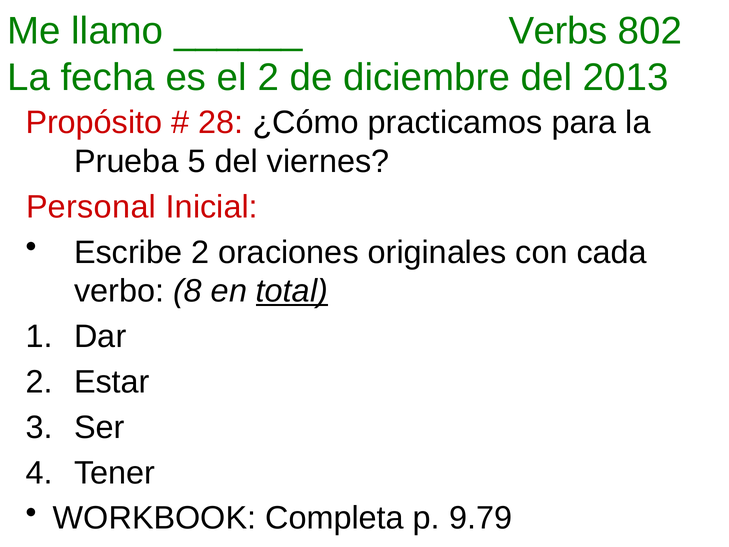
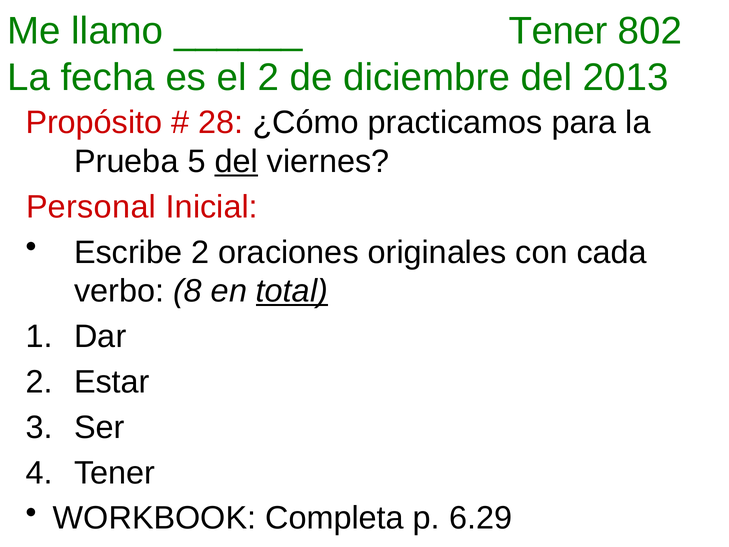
Verbs: Verbs -> Tener (558, 31)
del underline: none -> present (236, 161)
9.79: 9.79 -> 6.29 (481, 518)
